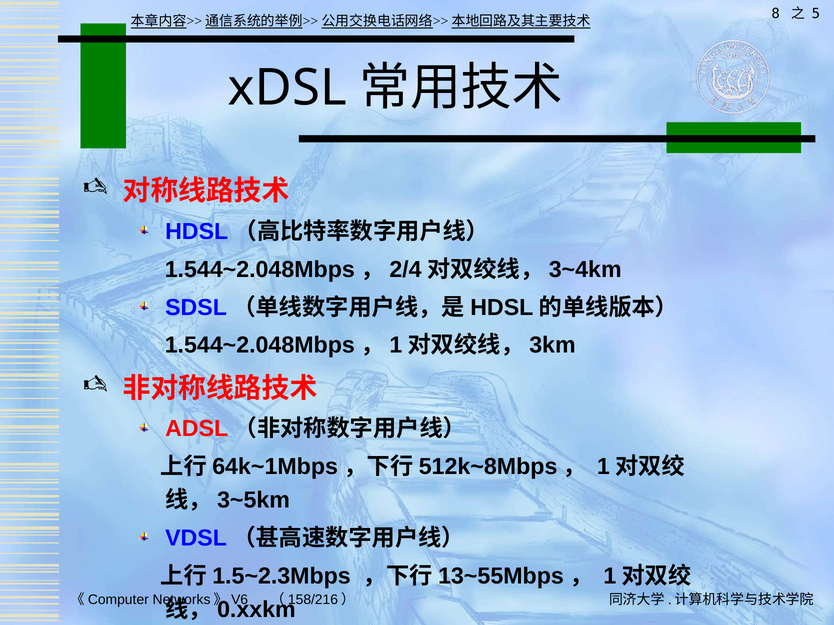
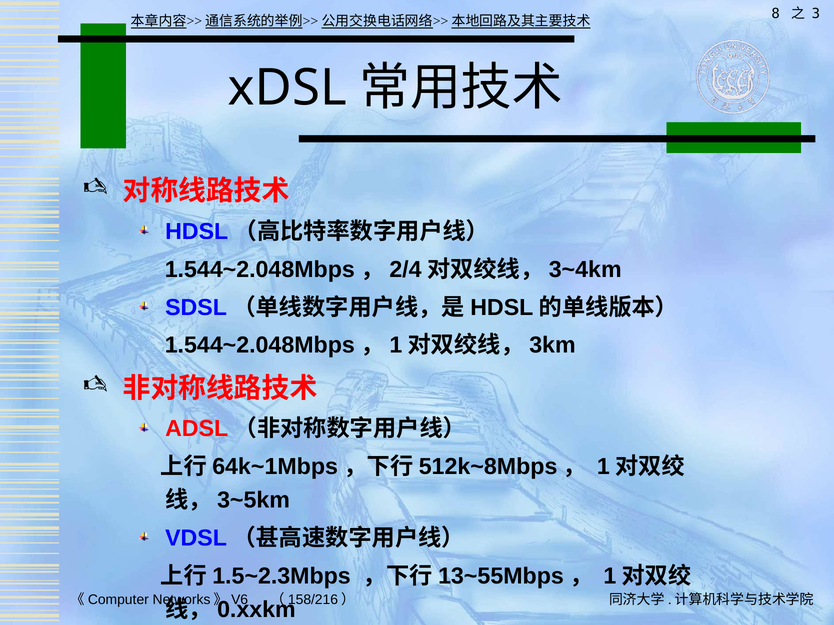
5: 5 -> 3 (816, 14)
